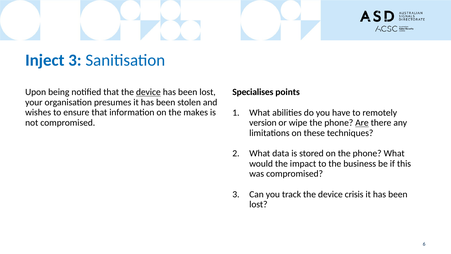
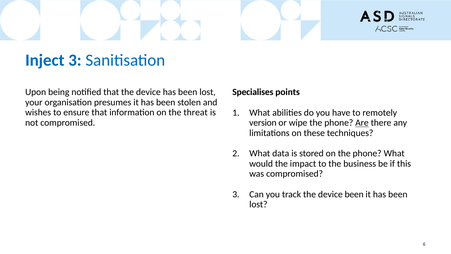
device underline: present -> none (148, 92)
makes: makes -> threat (196, 112)
device crisis: crisis -> been (354, 194)
